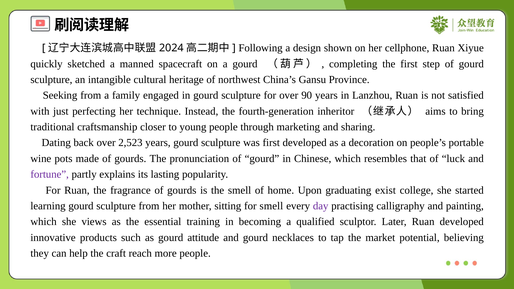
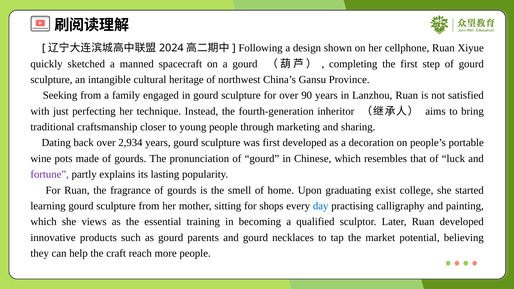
2,523: 2,523 -> 2,934 (130, 143)
for smell: smell -> shops (271, 206)
day colour: purple -> blue (321, 206)
attitude: attitude -> parents (203, 238)
